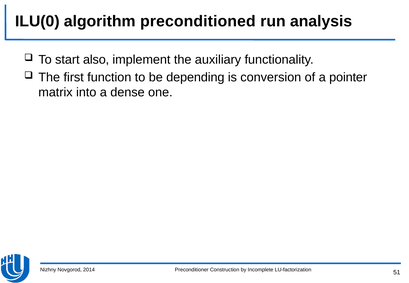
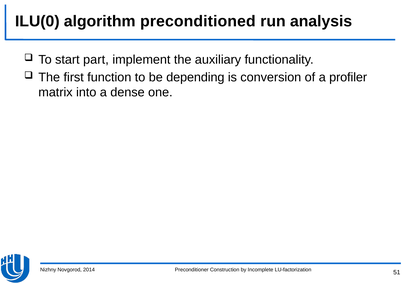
also: also -> part (96, 60)
pointer: pointer -> profiler (348, 77)
